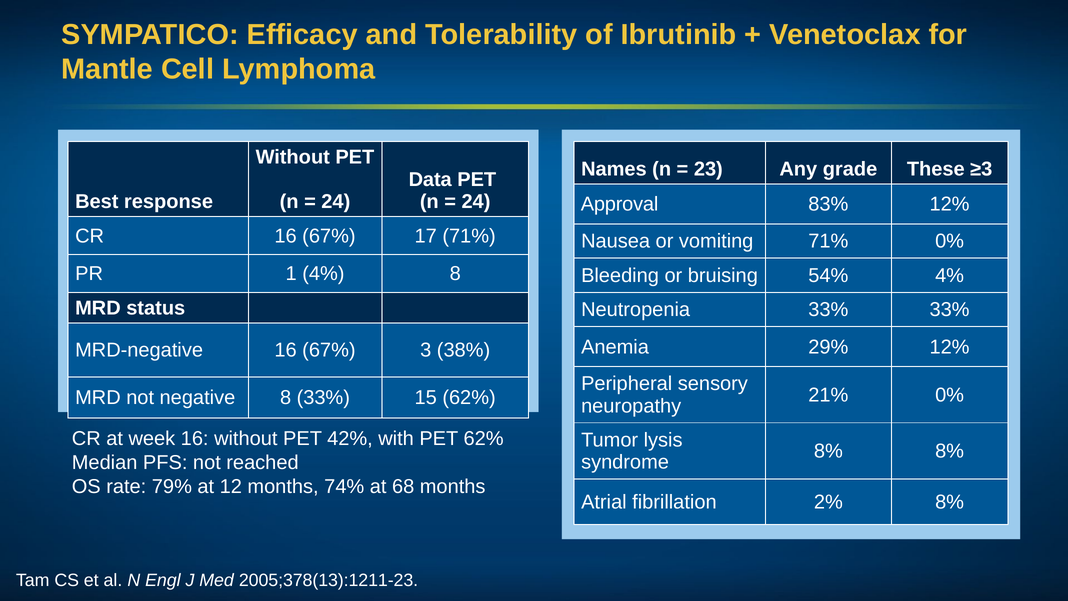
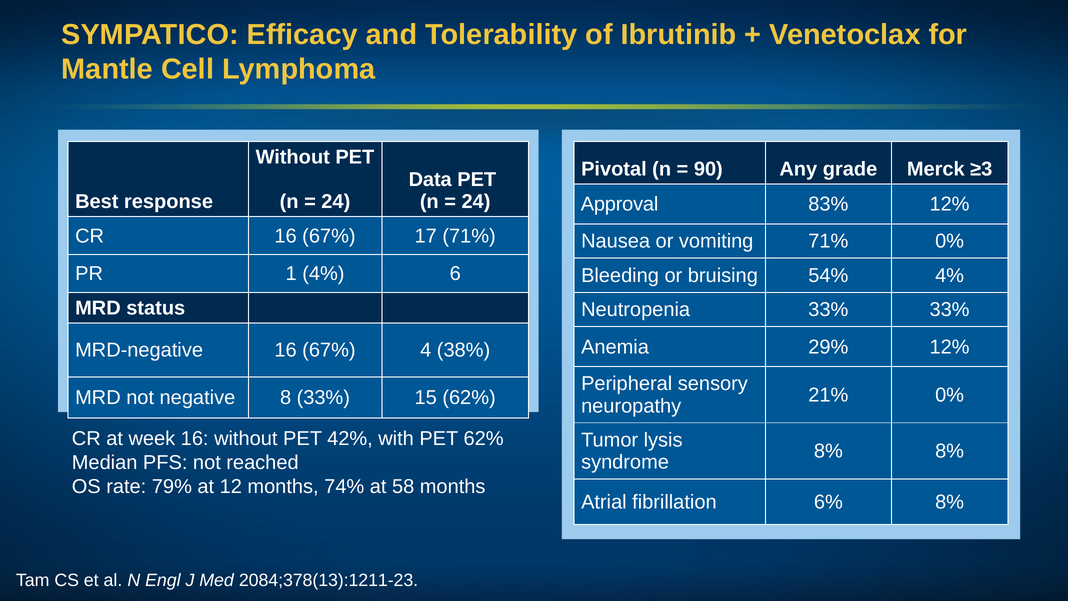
Names: Names -> Pivotal (614, 169)
23: 23 -> 90 (708, 169)
These: These -> Merck (936, 169)
4% 8: 8 -> 6 (455, 274)
3: 3 -> 4 (426, 350)
68: 68 -> 58 (403, 486)
2%: 2% -> 6% (828, 502)
2005;378(13):1211-23: 2005;378(13):1211-23 -> 2084;378(13):1211-23 (329, 580)
